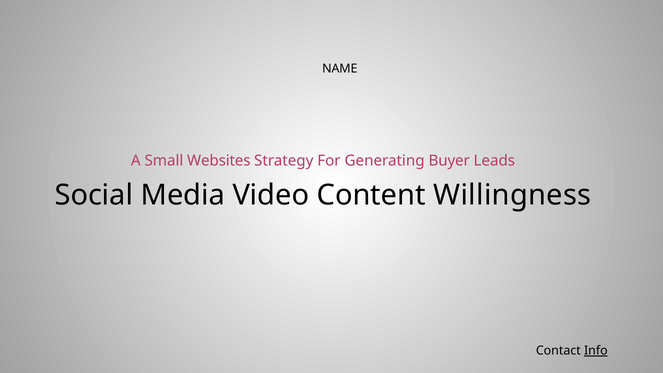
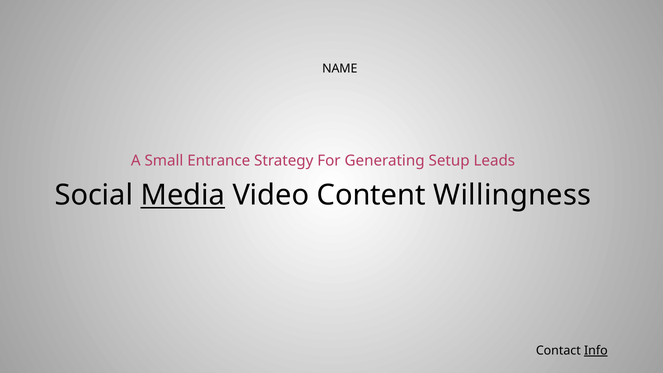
Websites: Websites -> Entrance (219, 161)
Buyer: Buyer -> Setup (449, 161)
Media underline: none -> present (183, 195)
